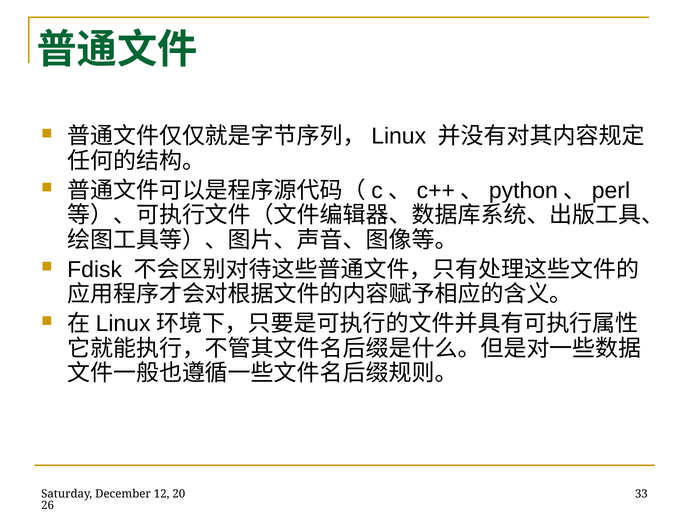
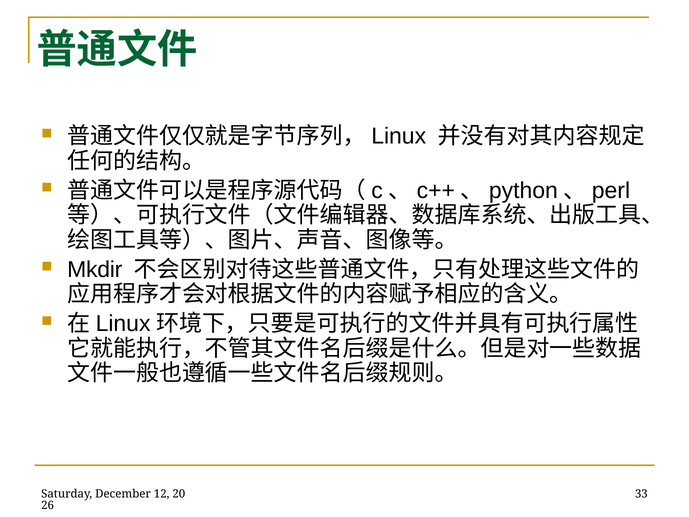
Fdisk: Fdisk -> Mkdir (95, 269)
